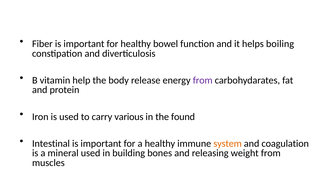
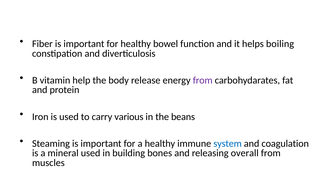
found: found -> beans (183, 117)
Intestinal: Intestinal -> Steaming (51, 144)
system colour: orange -> blue (228, 144)
weight: weight -> overall (245, 153)
